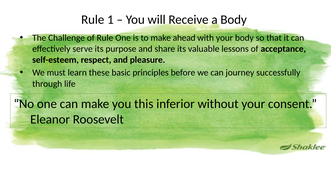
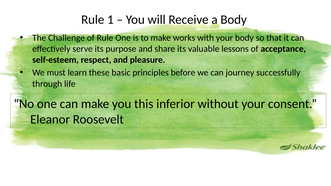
ahead: ahead -> works (184, 38)
